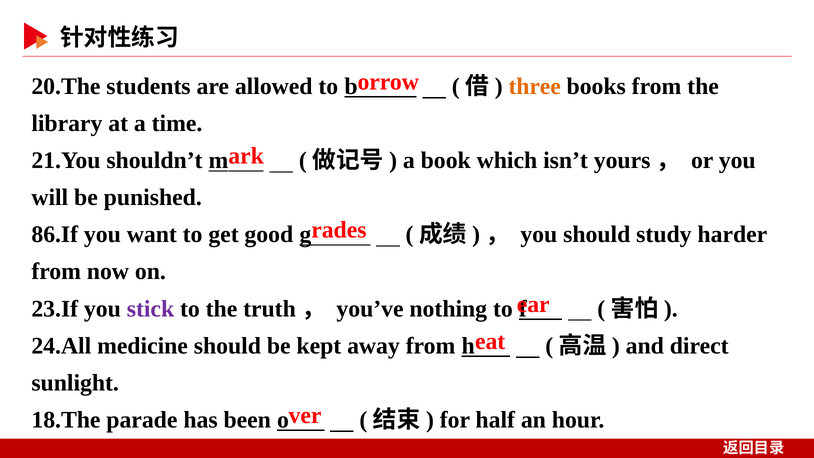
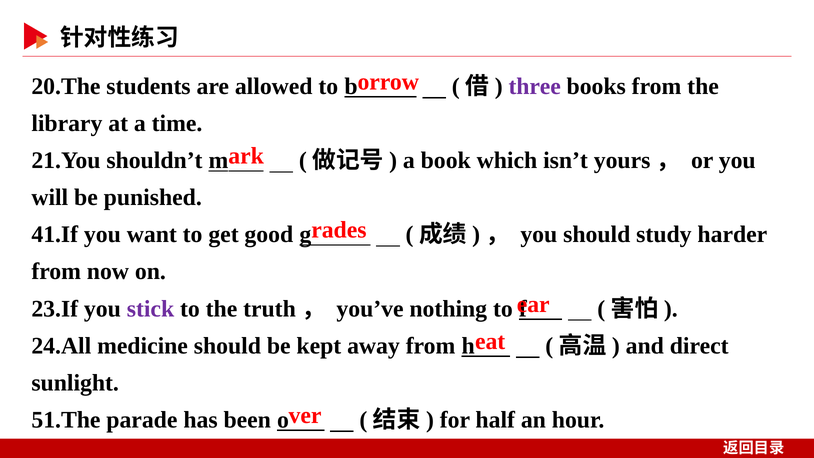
three colour: orange -> purple (535, 86)
86.If: 86.If -> 41.If (55, 235)
18.The: 18.The -> 51.The (66, 420)
